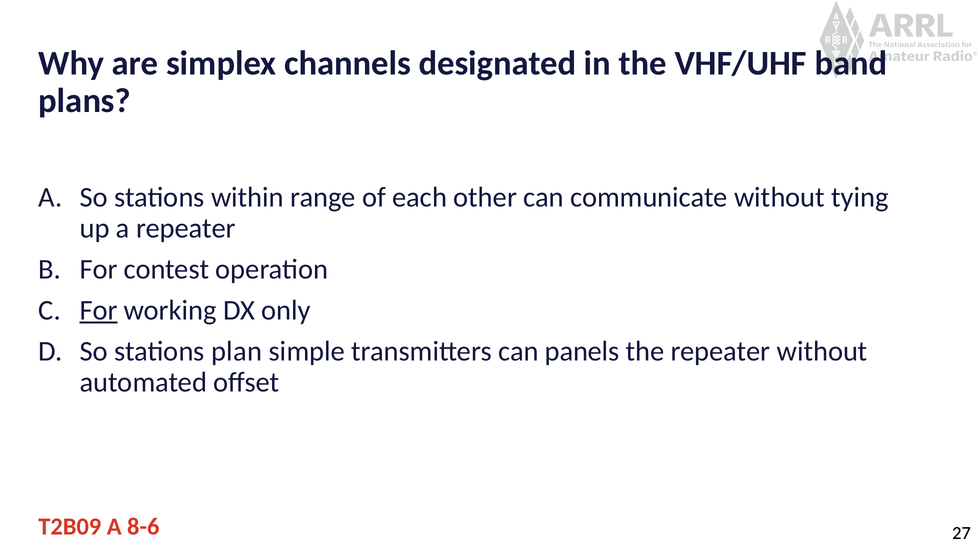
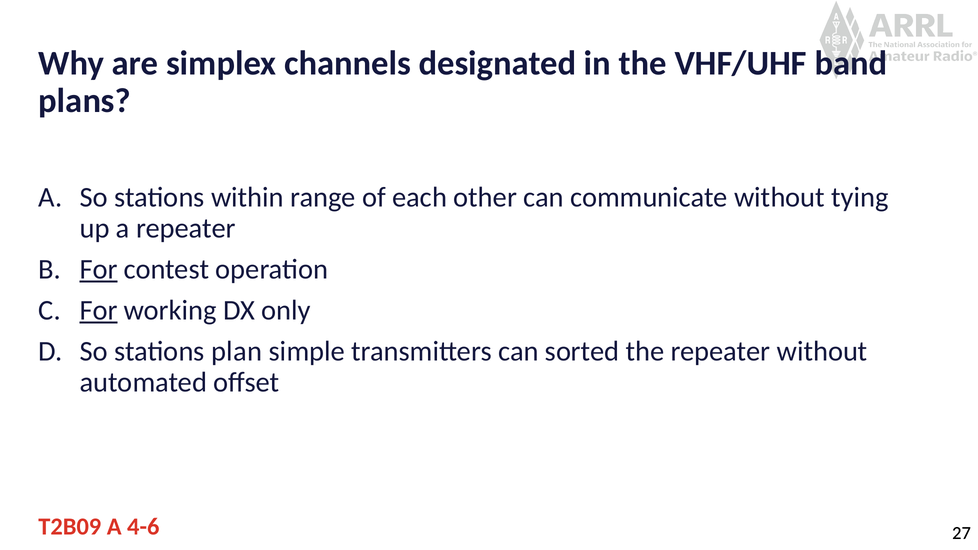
For underline: none -> present (99, 269)
panels: panels -> sorted (582, 351)
8-6: 8-6 -> 4-6 (143, 527)
